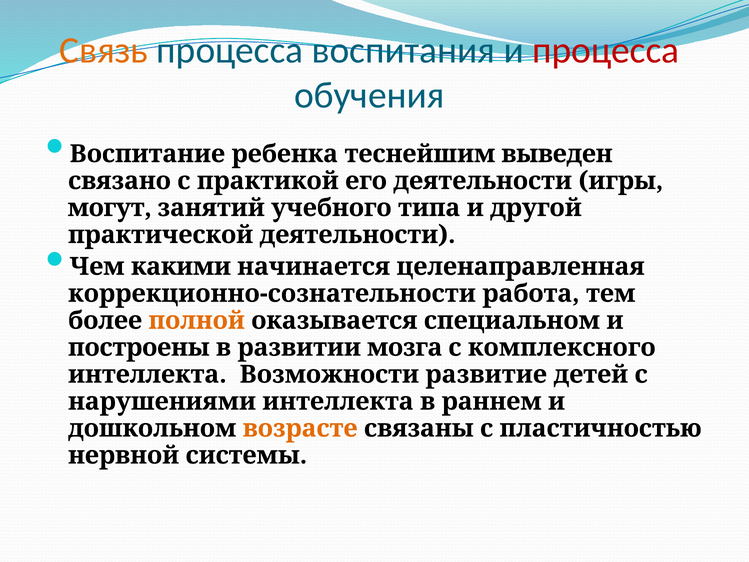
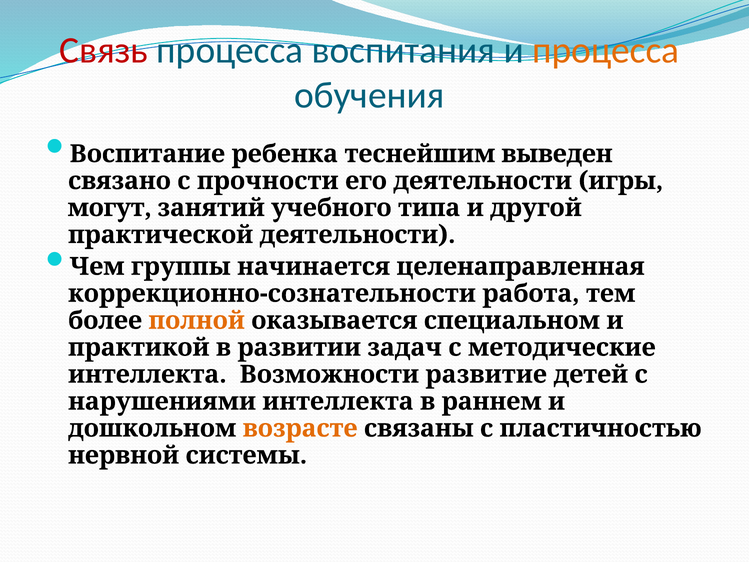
Связь colour: orange -> red (104, 50)
процесса colour: red -> orange (606, 50)
практикой: практикой -> прочности (268, 181)
какими: какими -> группы (181, 266)
построены: построены -> практикой (139, 347)
мозга: мозга -> задач (405, 347)
комплексного: комплексного -> методические (562, 347)
